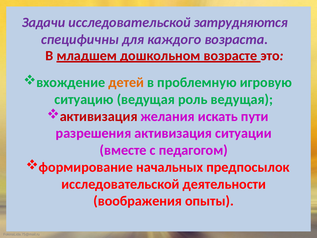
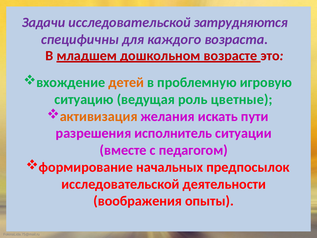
роль ведущая: ведущая -> цветные (242, 99)
активизация colour: red -> orange (99, 116)
разрешения активизация: активизация -> исполнитель (173, 133)
